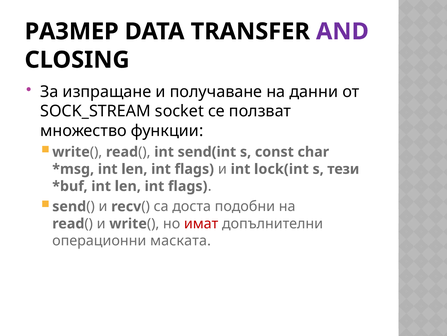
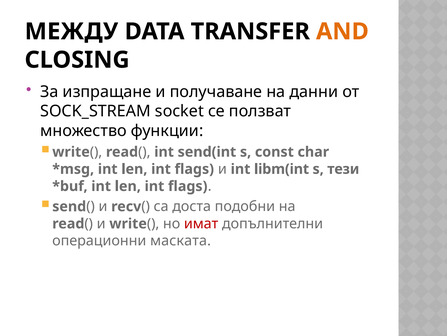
РАЗМЕР: РАЗМЕР -> МЕЖДУ (71, 31)
AND colour: purple -> orange (342, 31)
lock(int: lock(int -> libm(int (282, 169)
